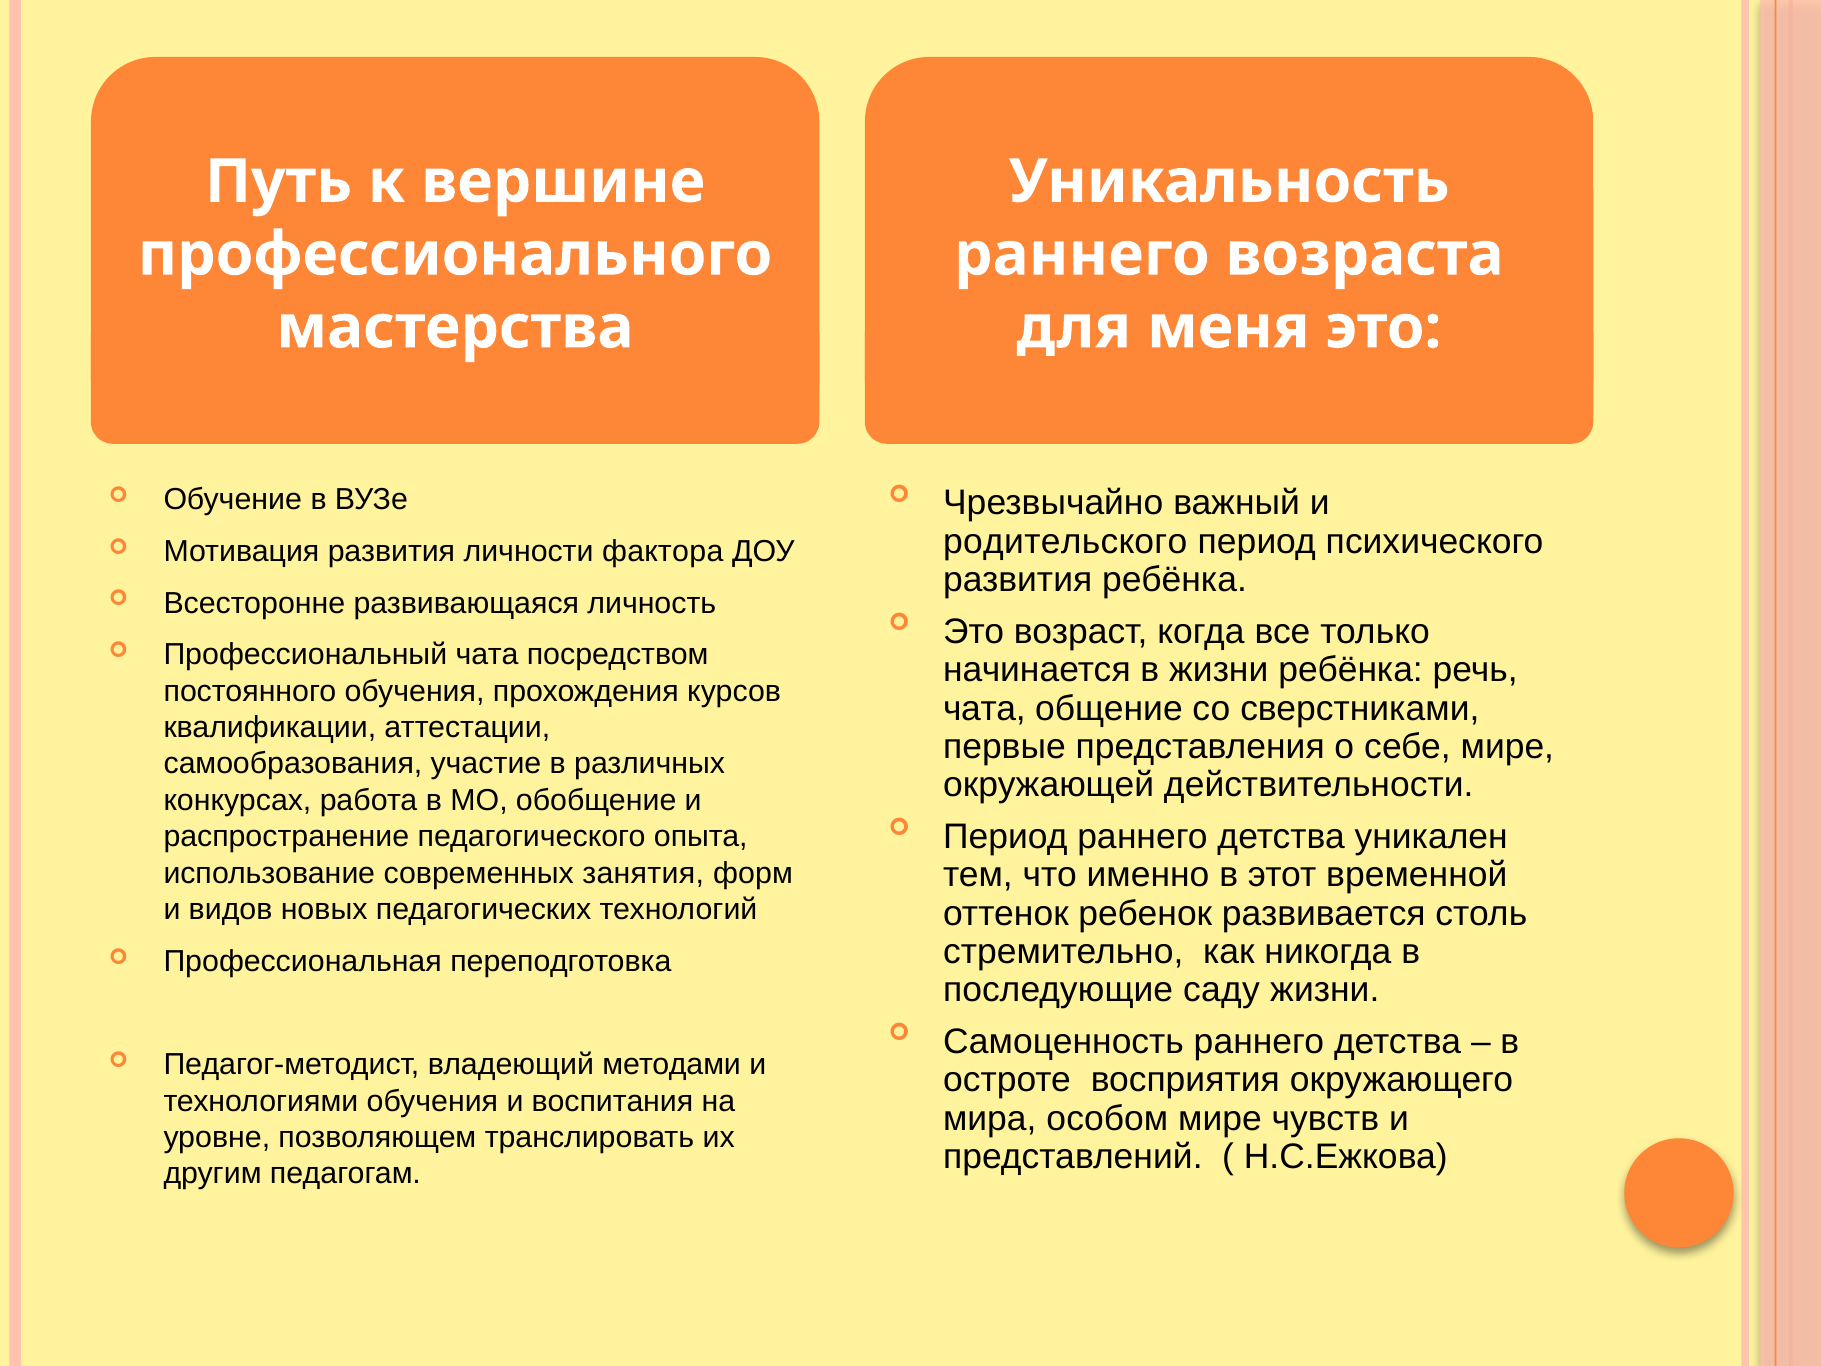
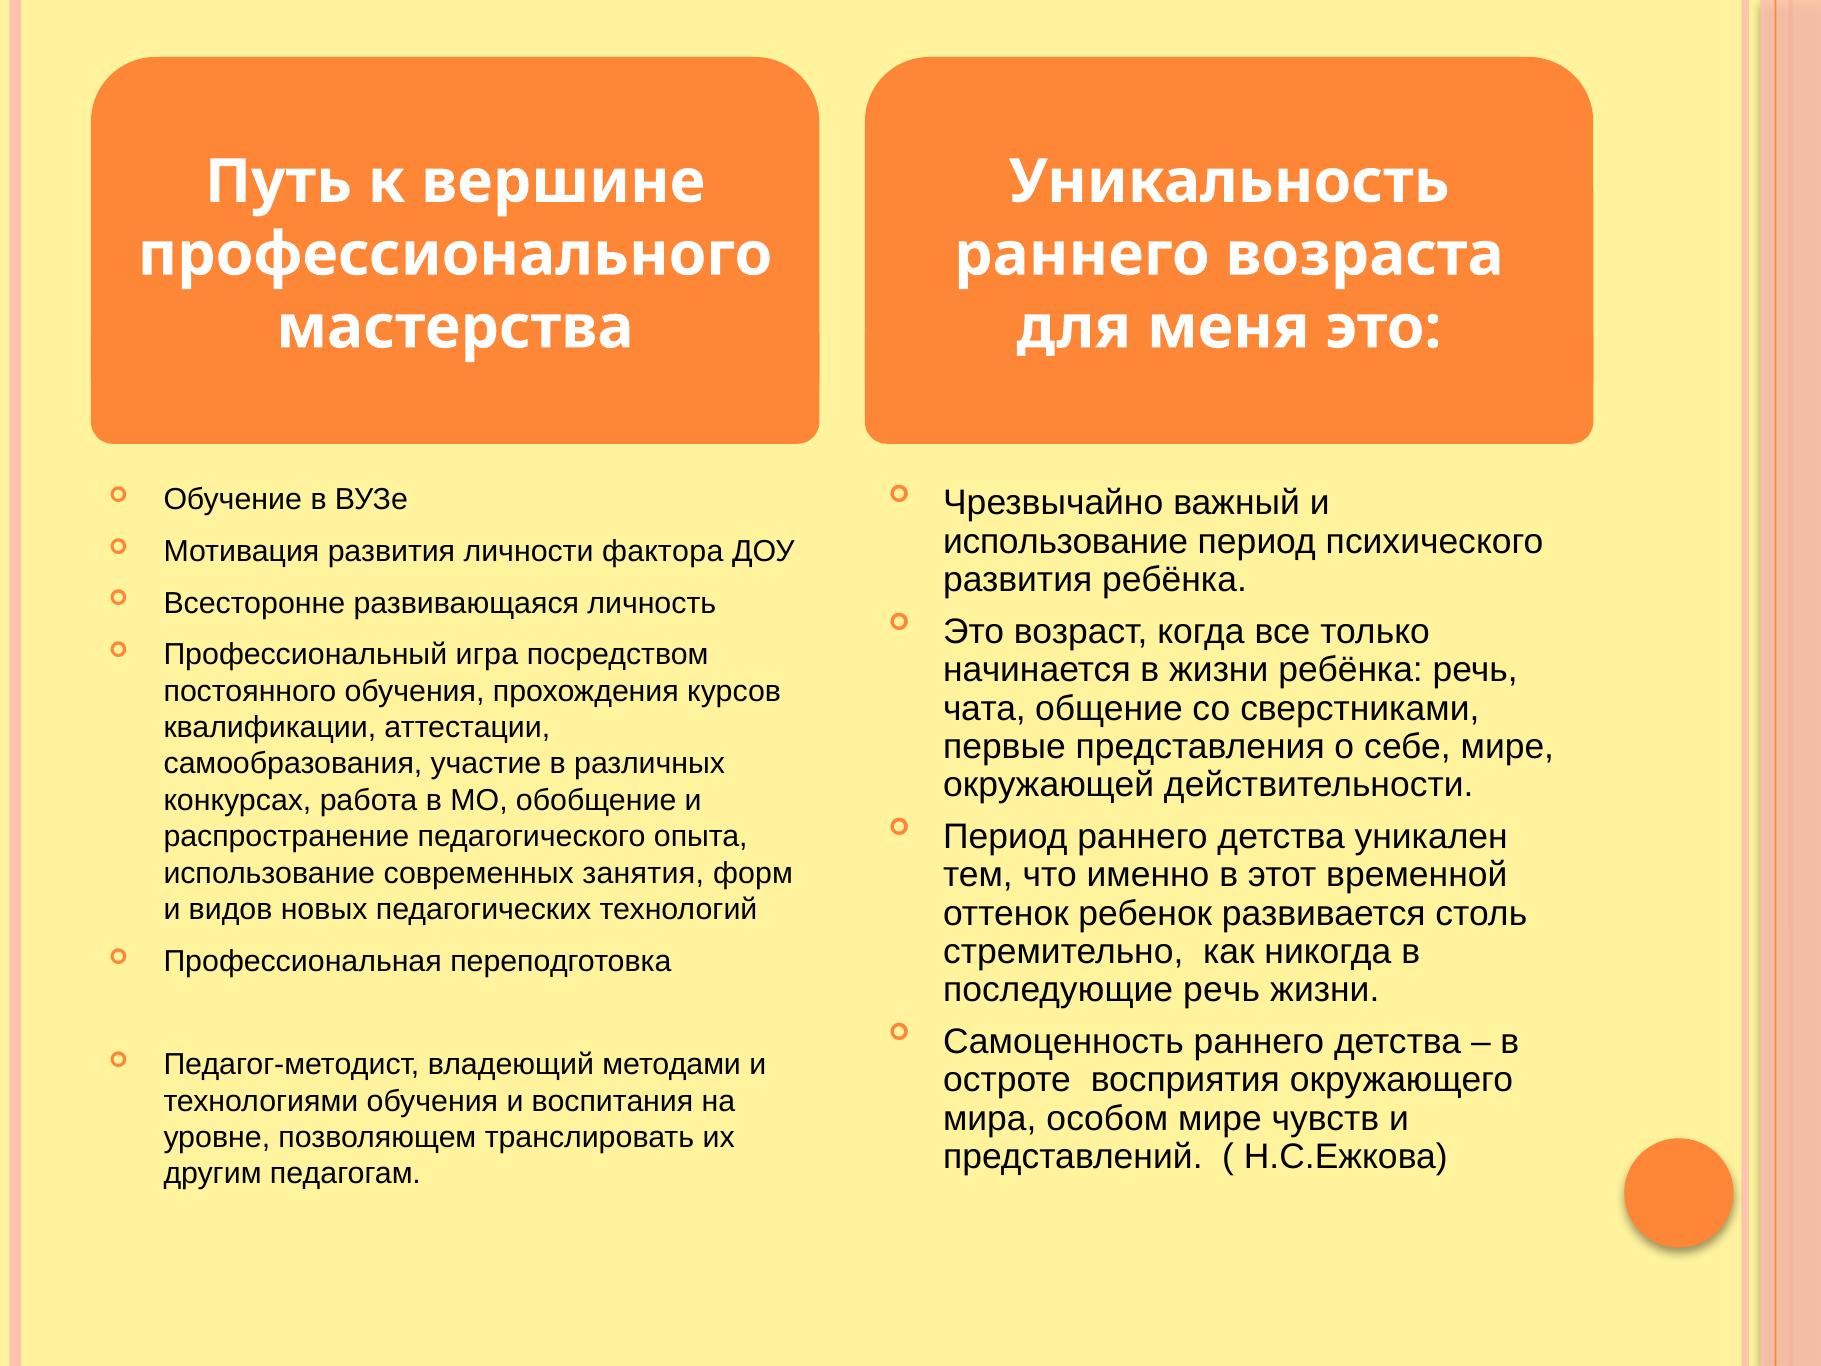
родительского: родительского -> использование (1066, 541)
Профессиональный чата: чата -> игра (487, 655)
последующие саду: саду -> речь (1222, 990)
